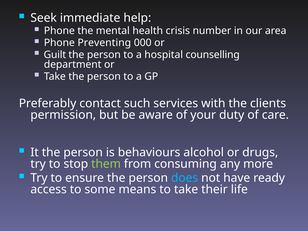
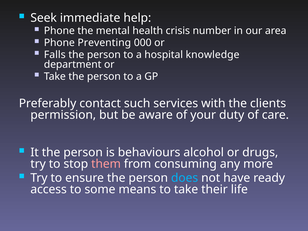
Guilt: Guilt -> Falls (55, 55)
counselling: counselling -> knowledge (213, 55)
them colour: light green -> pink (106, 164)
